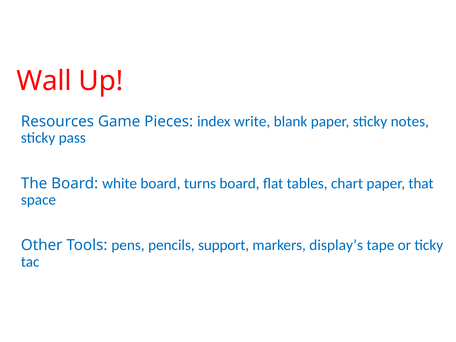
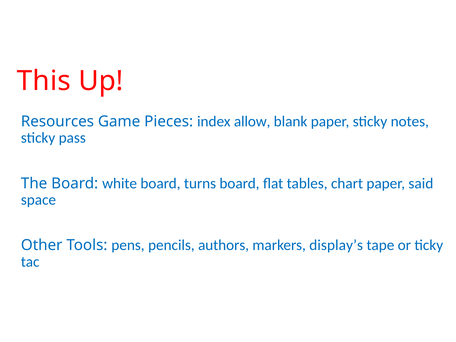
Wall: Wall -> This (44, 81)
write: write -> allow (252, 121)
that: that -> said (421, 183)
support: support -> authors (224, 245)
